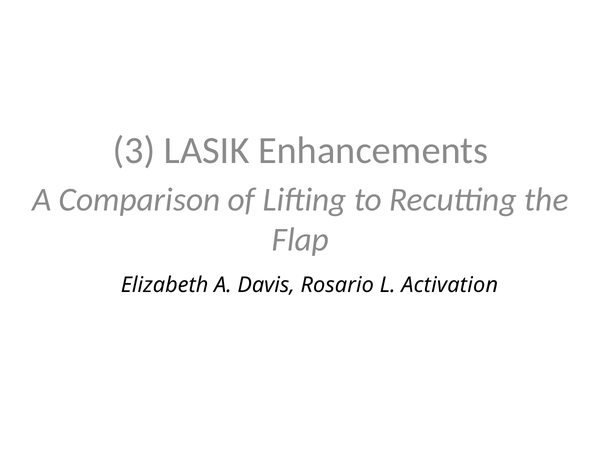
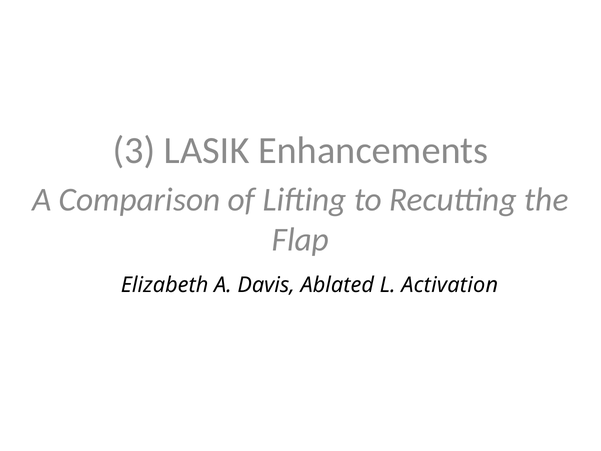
Rosario: Rosario -> Ablated (337, 285)
